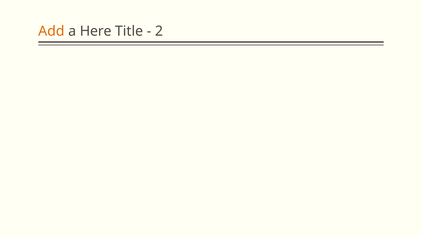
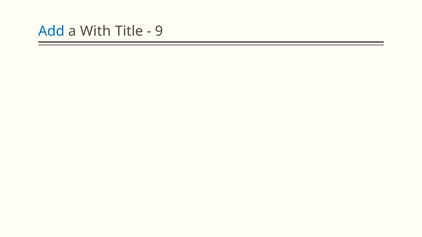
Add colour: orange -> blue (51, 31)
Here: Here -> With (95, 31)
2: 2 -> 9 (159, 31)
